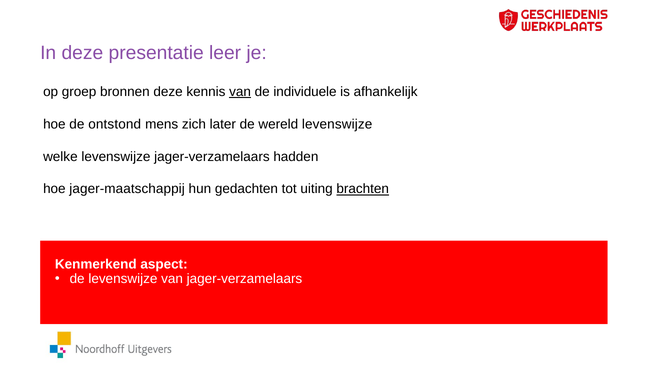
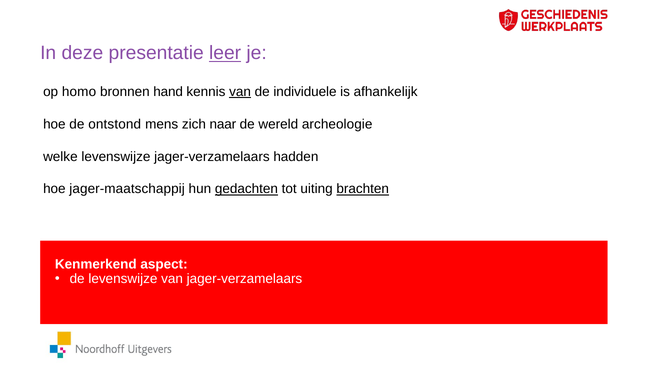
leer underline: none -> present (225, 53)
groep: groep -> homo (79, 92)
bronnen deze: deze -> hand (168, 92)
later: later -> naar (223, 124)
wereld levenswijze: levenswijze -> archeologie (337, 124)
gedachten underline: none -> present (246, 189)
